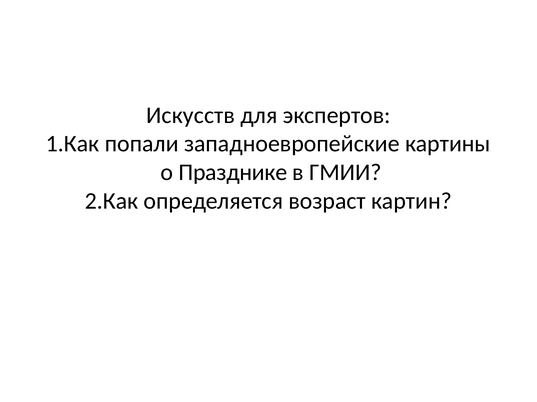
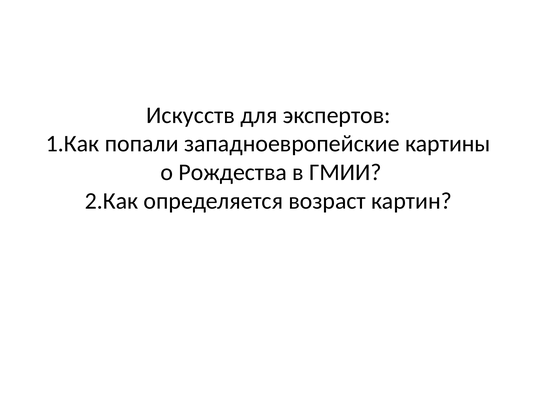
Празднике: Празднике -> Рождества (233, 173)
